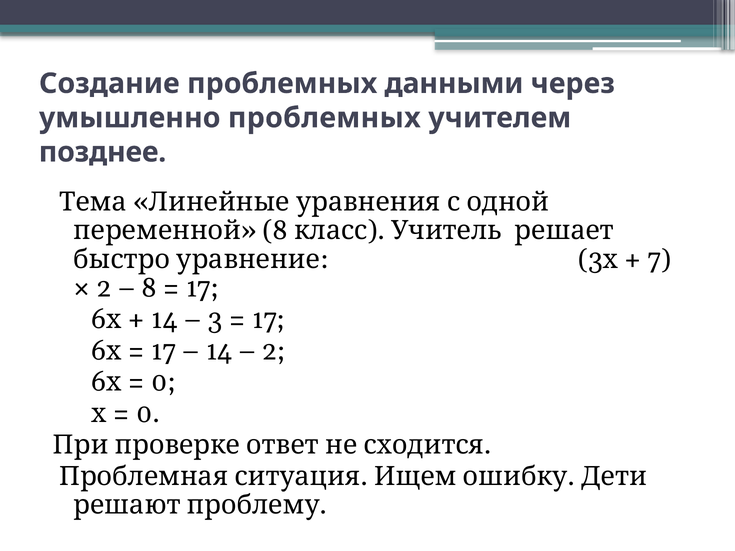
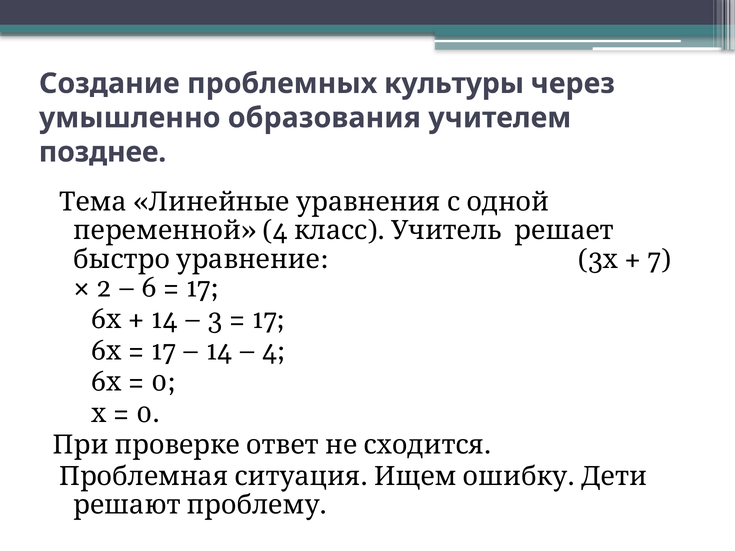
данными: данными -> культуры (454, 84)
умышленно проблемных: проблемных -> образования (324, 118)
8: 8 -> 4 (275, 231)
8: 8 -> 6 (149, 288)
2: 2 -> 4 (274, 351)
